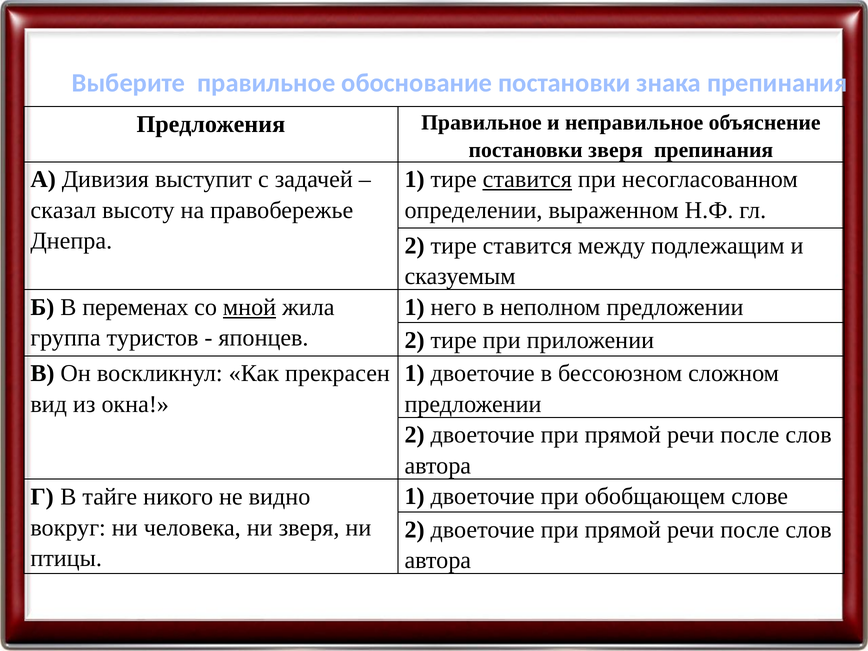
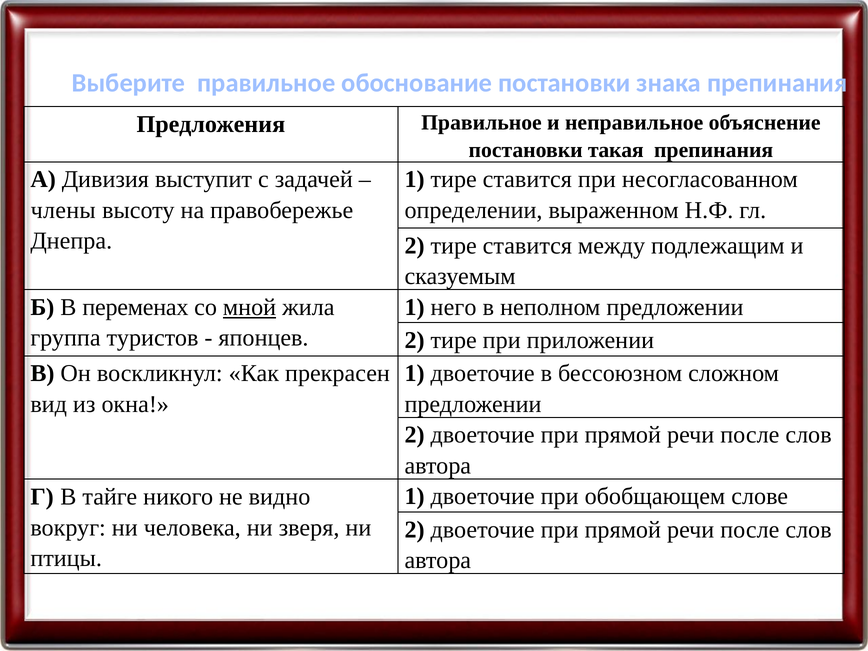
постановки зверя: зверя -> такая (616, 150)
ставится underline: present -> none (527, 180)
сказал: сказал -> члены (63, 210)
